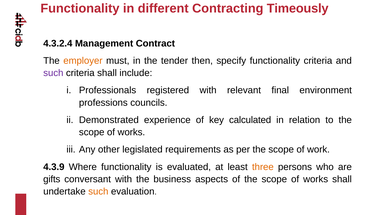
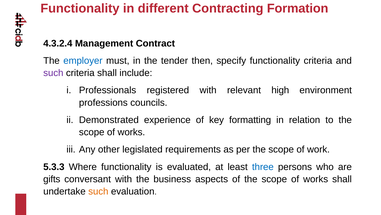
Timeously: Timeously -> Formation (298, 9)
employer colour: orange -> blue (83, 61)
final: final -> high (280, 90)
calculated: calculated -> formatting (250, 120)
4.3.9: 4.3.9 -> 5.3.3 (54, 166)
three colour: orange -> blue (263, 166)
